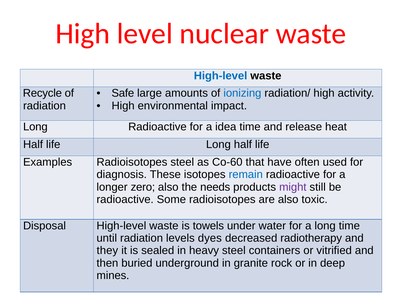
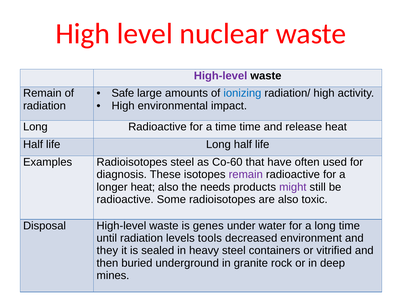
High-level colour: blue -> purple (221, 76)
Recycle: Recycle -> Remain (42, 93)
a idea: idea -> time (226, 127)
remain colour: blue -> purple (246, 175)
longer zero: zero -> heat (143, 187)
towels: towels -> genes (208, 226)
dyes: dyes -> tools (210, 239)
radiotherapy: radiotherapy -> environment (311, 239)
